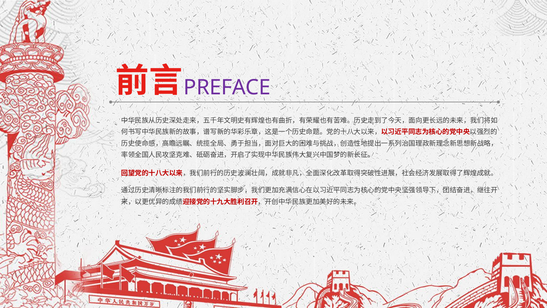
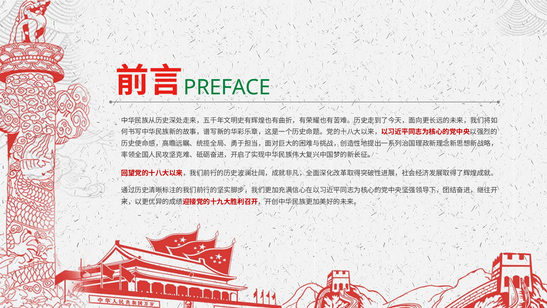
PREFACE colour: purple -> green (227, 87)
